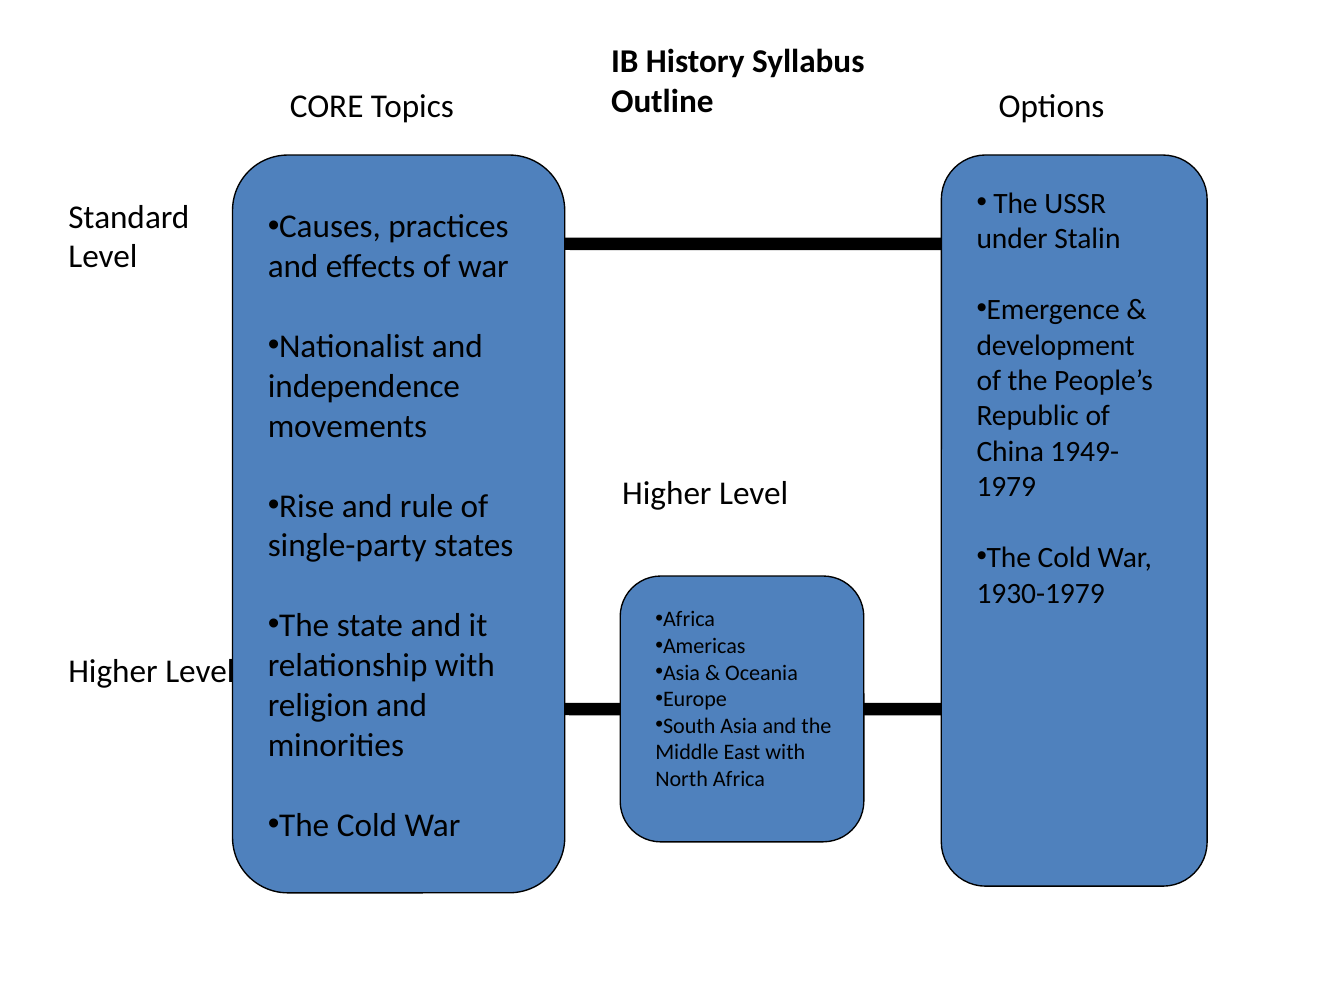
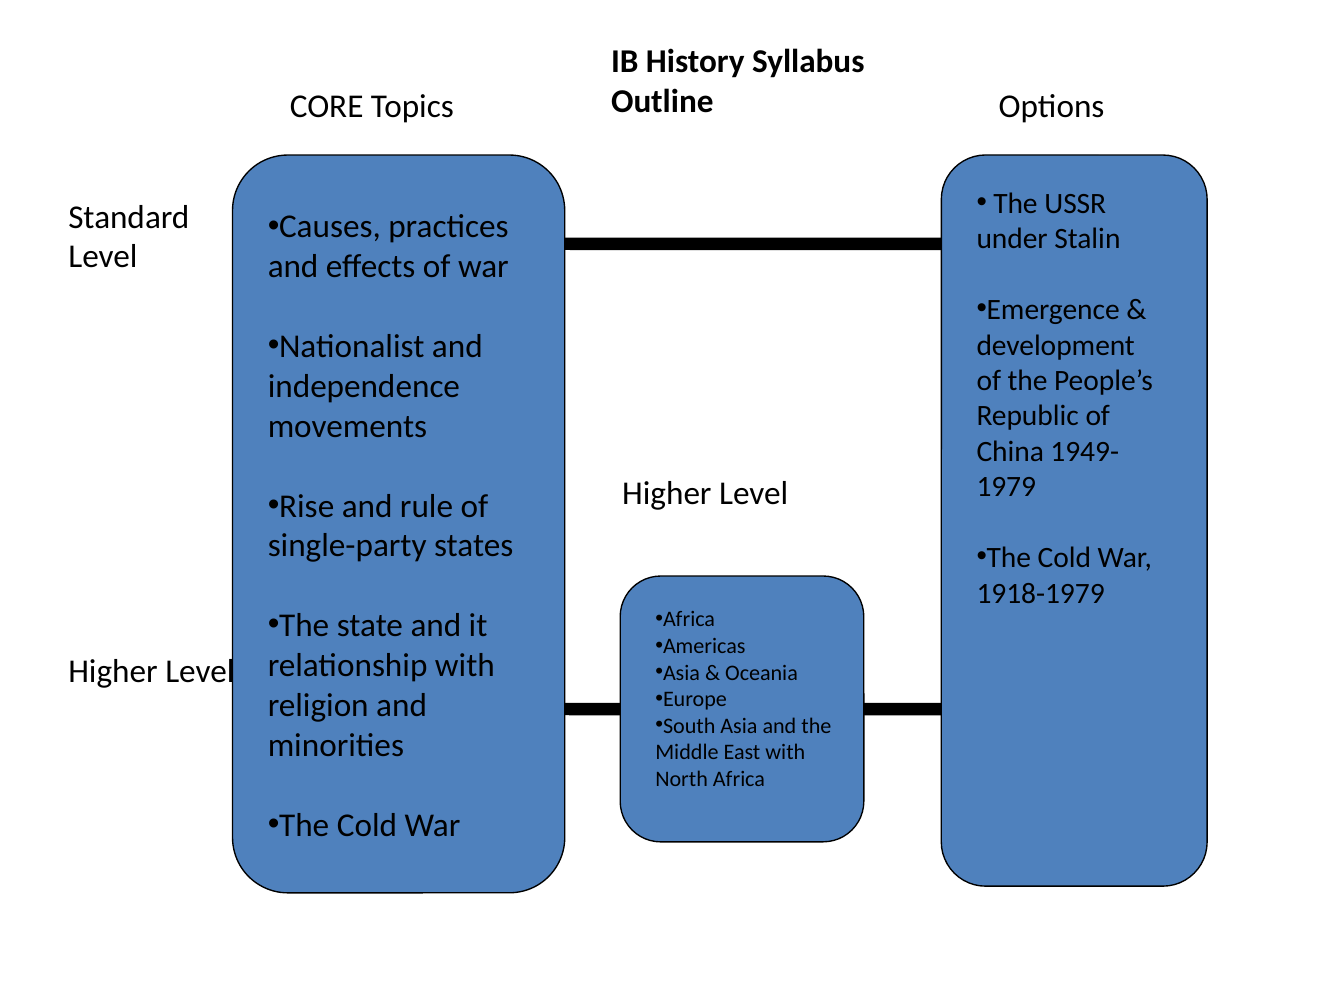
1930-1979: 1930-1979 -> 1918-1979 (1041, 593)
